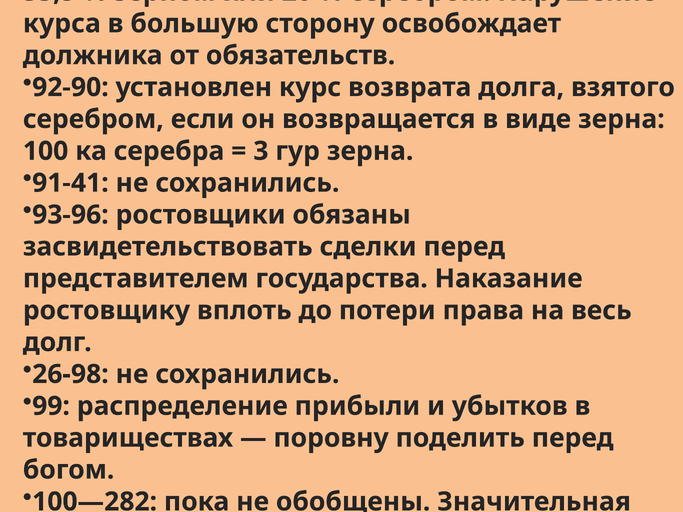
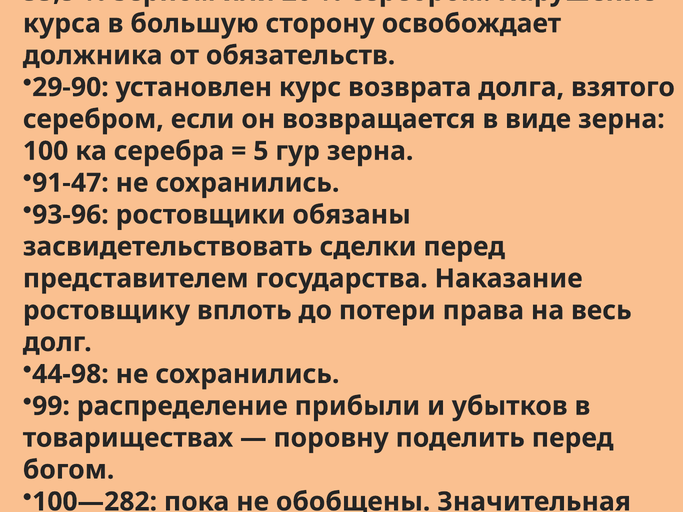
92-90: 92-90 -> 29-90 (70, 87)
3: 3 -> 5 (261, 151)
91-41: 91-41 -> 91-47 (70, 183)
26-98: 26-98 -> 44-98 (70, 374)
